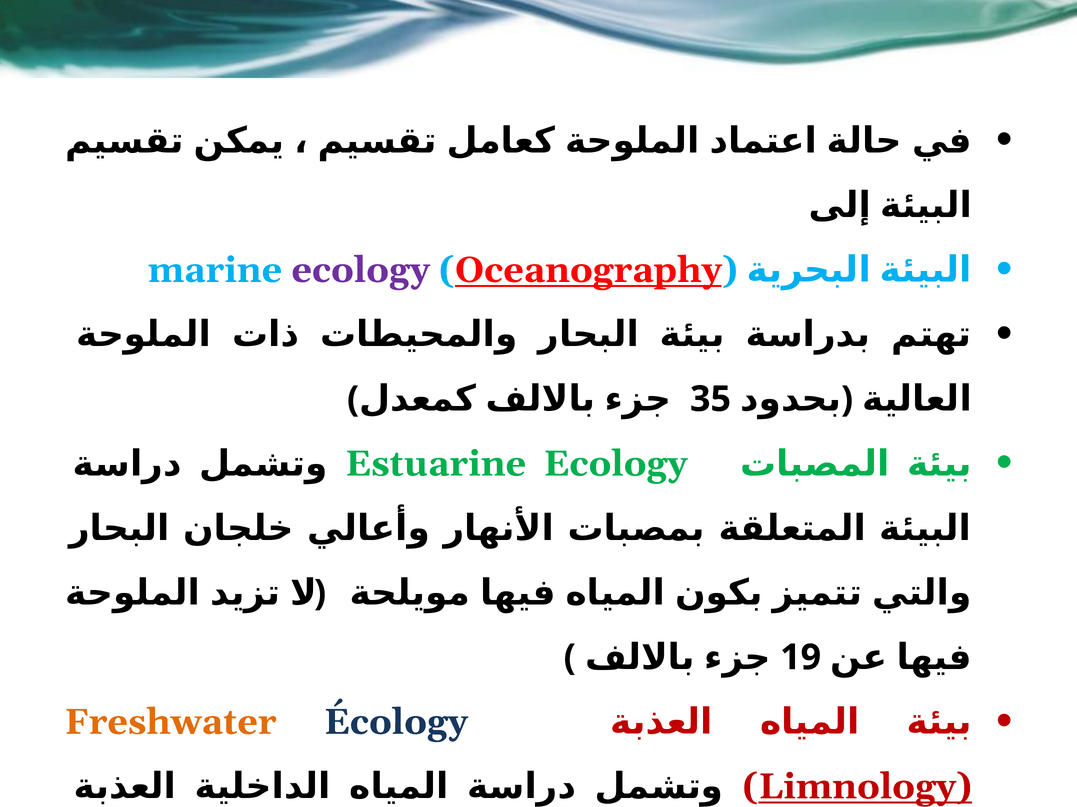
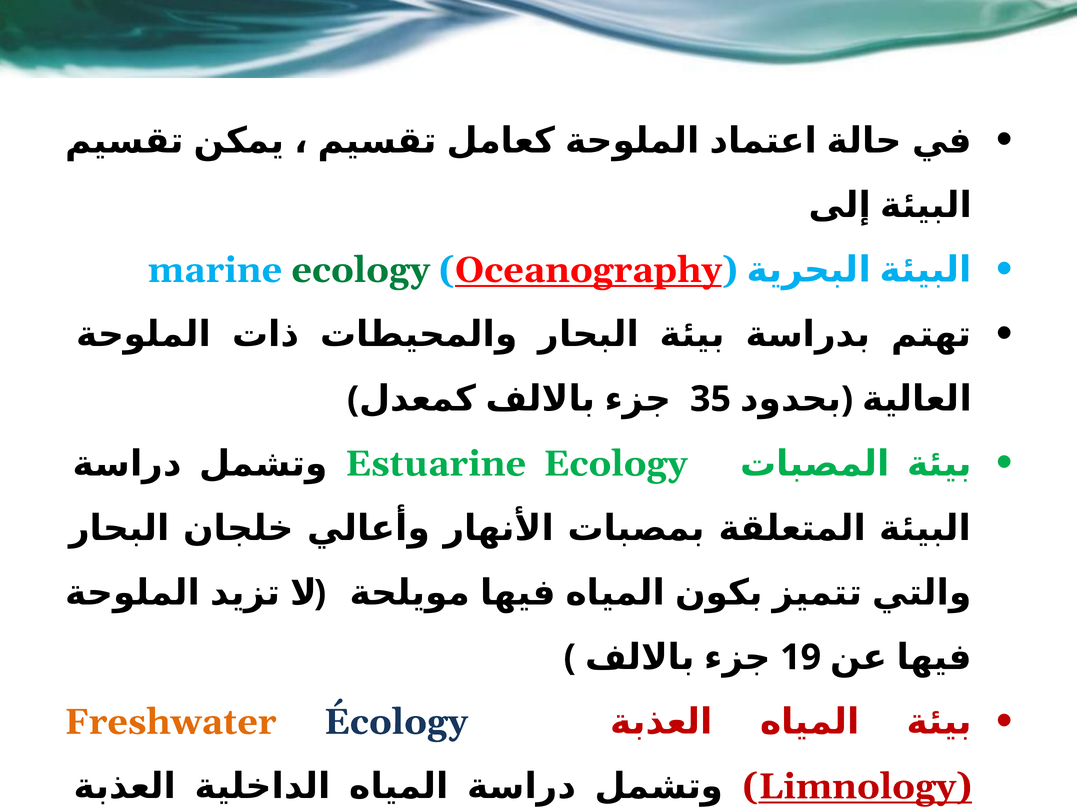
ecology colour: purple -> green (361, 270)
